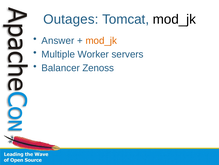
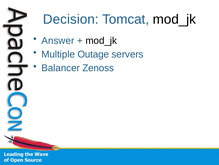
Outages: Outages -> Decision (71, 19)
mod_jk colour: orange -> black (101, 40)
Worker: Worker -> Outage (93, 54)
